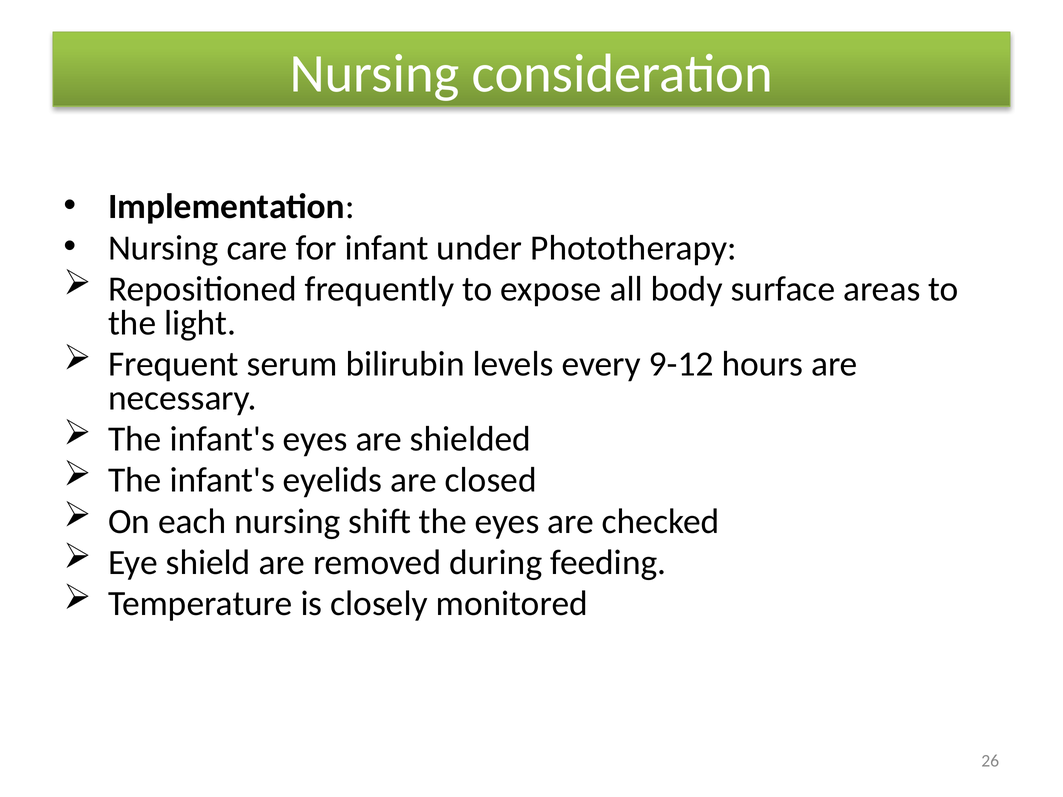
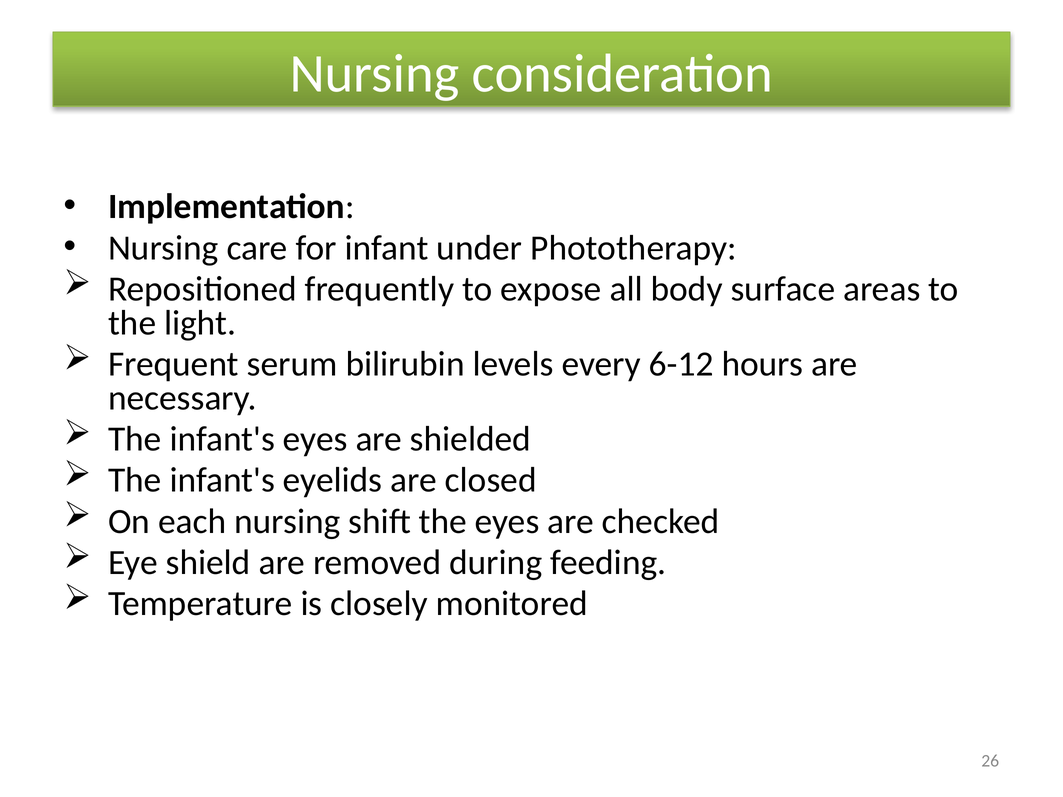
9-12: 9-12 -> 6-12 (681, 364)
